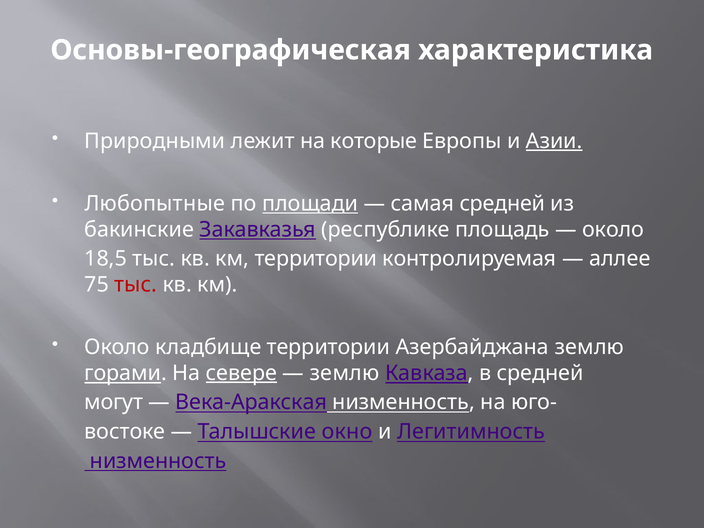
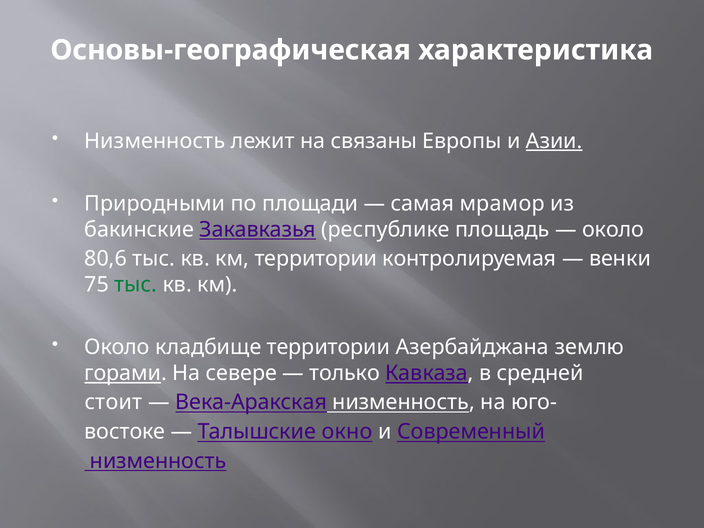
Природными: Природными -> Низменность (155, 141)
которые: которые -> связаны (374, 141)
Любопытные: Любопытные -> Природными (155, 204)
площади underline: present -> none (310, 204)
самая средней: средней -> мрамор (502, 204)
18,5: 18,5 -> 80,6 (106, 259)
аллее: аллее -> венки (620, 259)
тыс colour: red -> green (136, 285)
севере underline: present -> none (241, 373)
землю: землю -> только (345, 373)
могут: могут -> стоит (113, 402)
Легитимность: Легитимность -> Современный (471, 432)
